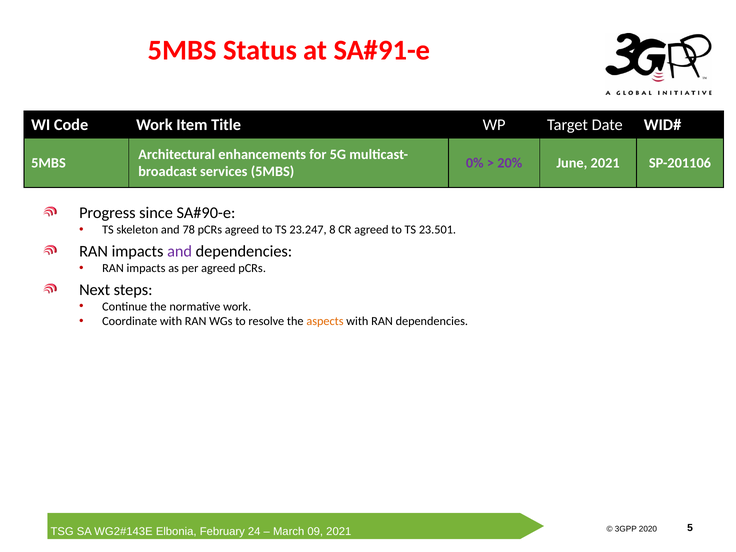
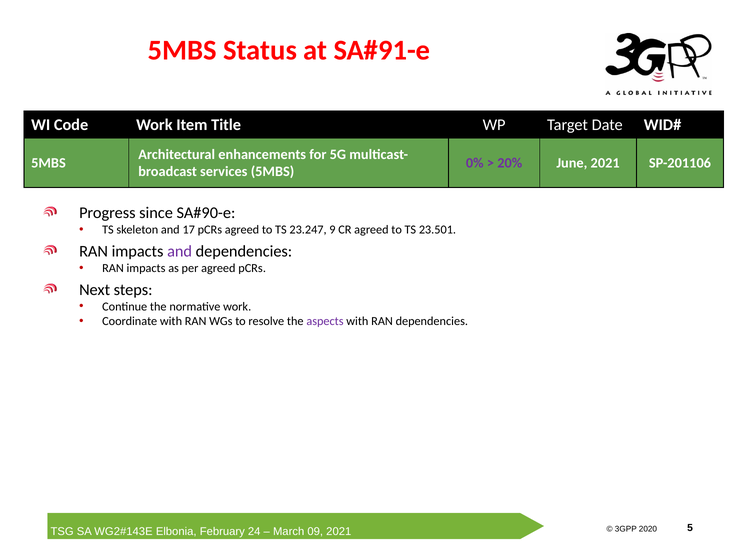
78: 78 -> 17 (189, 230)
8: 8 -> 9 (332, 230)
aspects colour: orange -> purple (325, 321)
